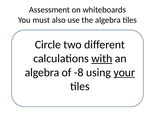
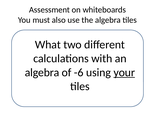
Circle: Circle -> What (48, 45)
with underline: present -> none (102, 59)
-8: -8 -> -6 (79, 73)
